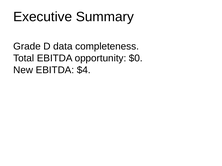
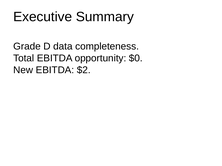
$4: $4 -> $2 (84, 70)
